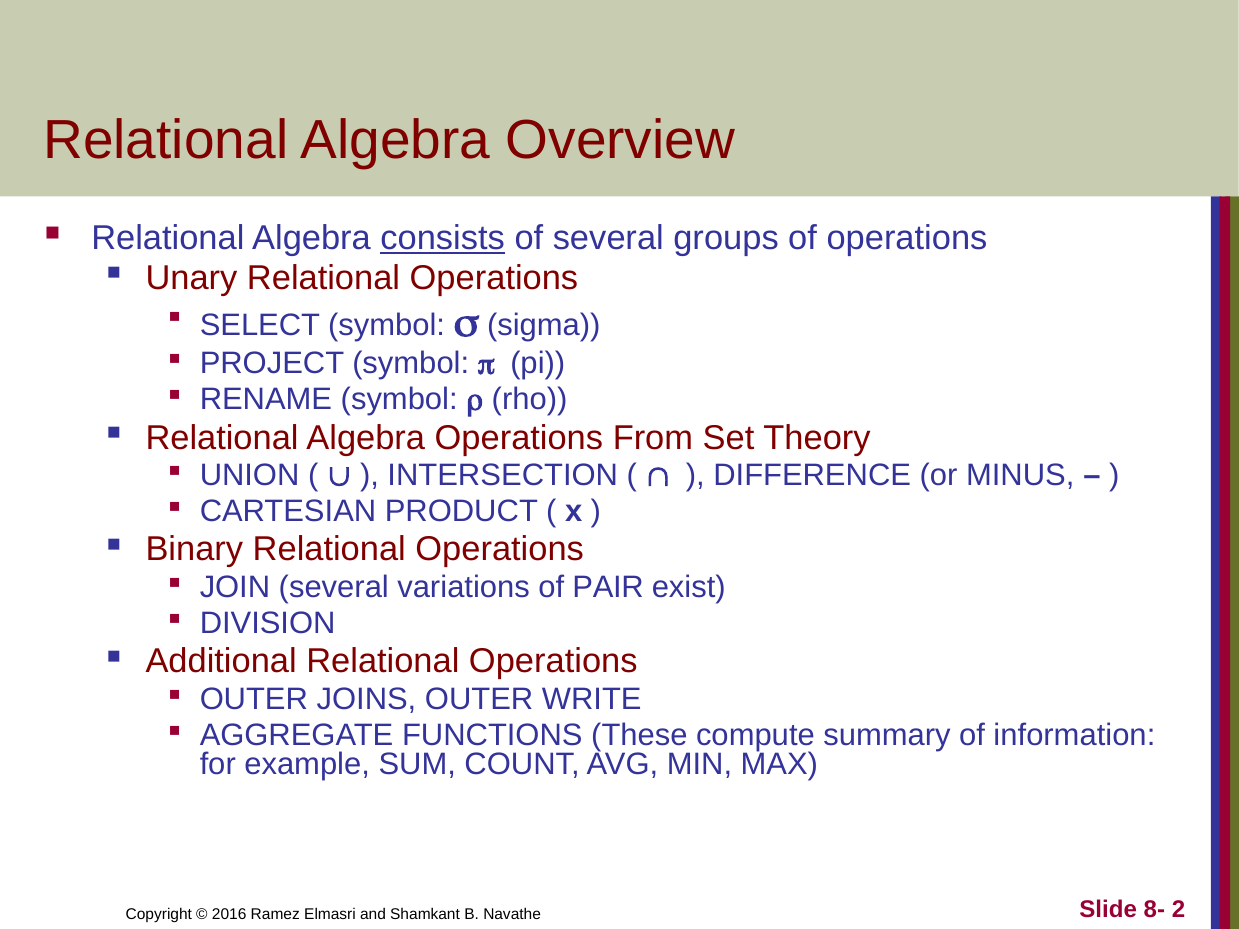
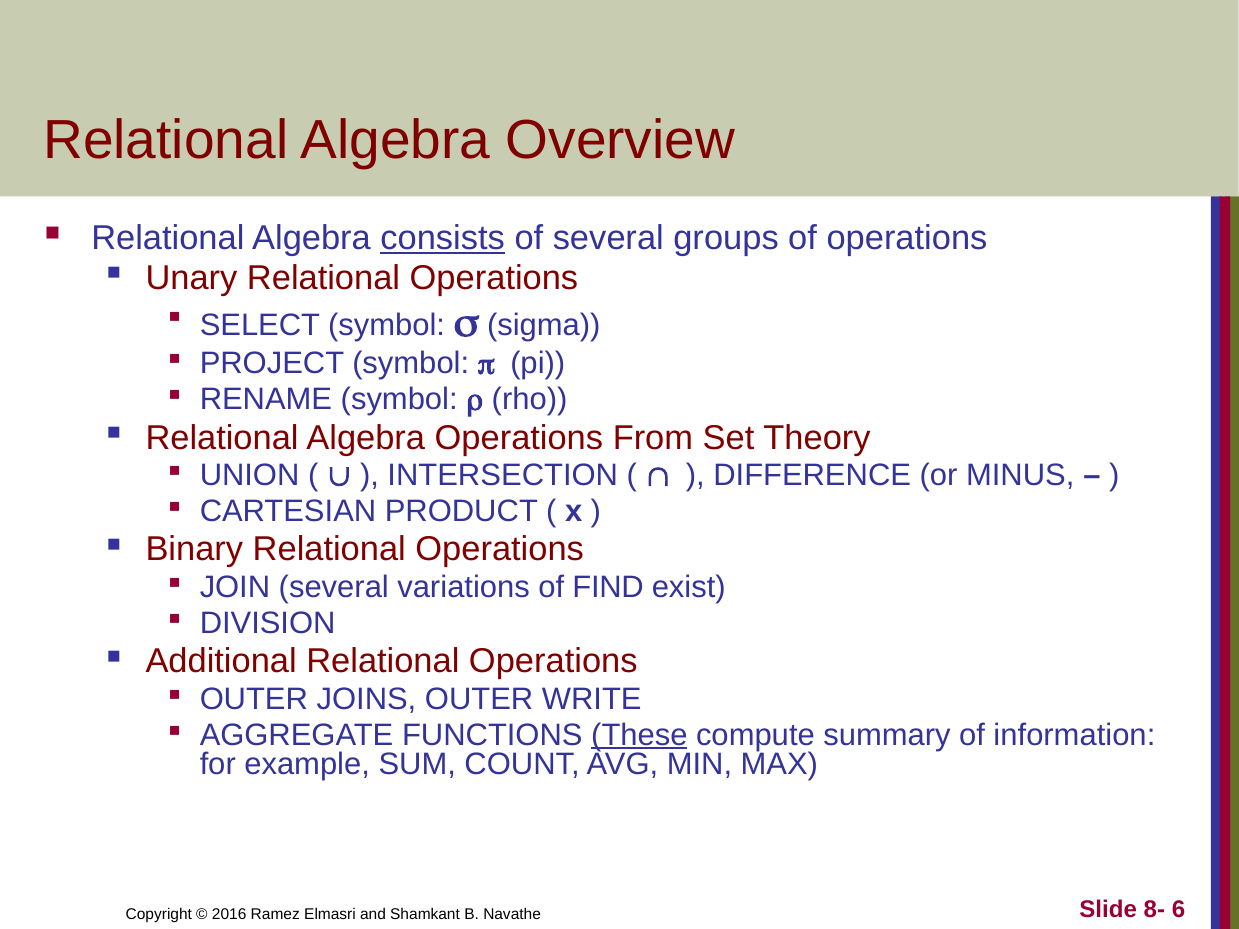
PAIR: PAIR -> FIND (608, 587)
These underline: none -> present (639, 735)
2: 2 -> 6 (1179, 910)
